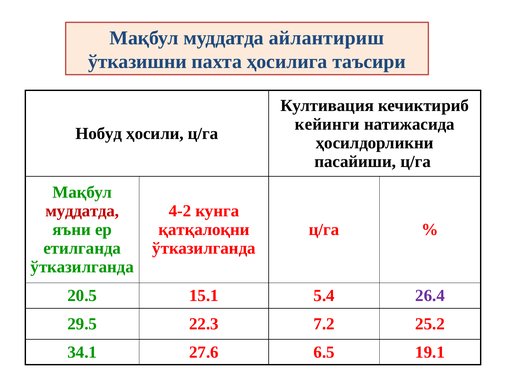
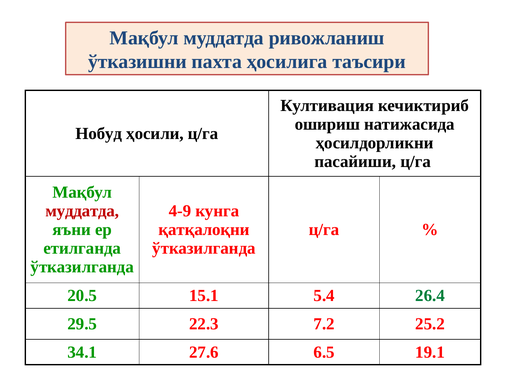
айлантириш: айлантириш -> ривожланиш (327, 38)
кейинги: кейинги -> ошириш (327, 124)
4-2: 4-2 -> 4-9 (180, 211)
26.4 colour: purple -> green (430, 295)
